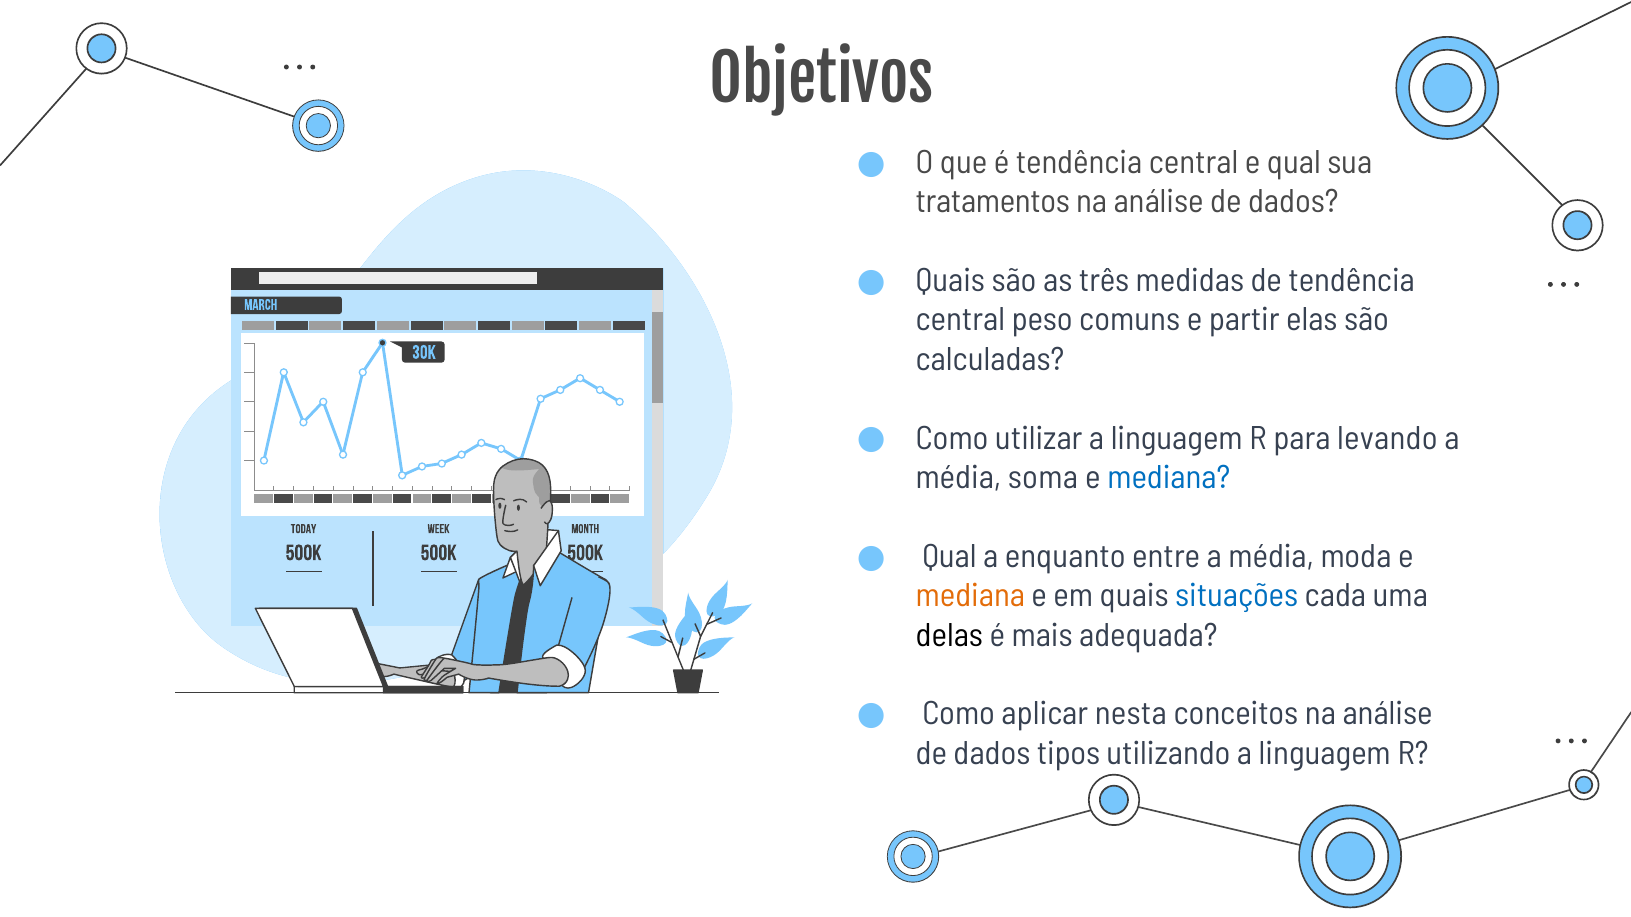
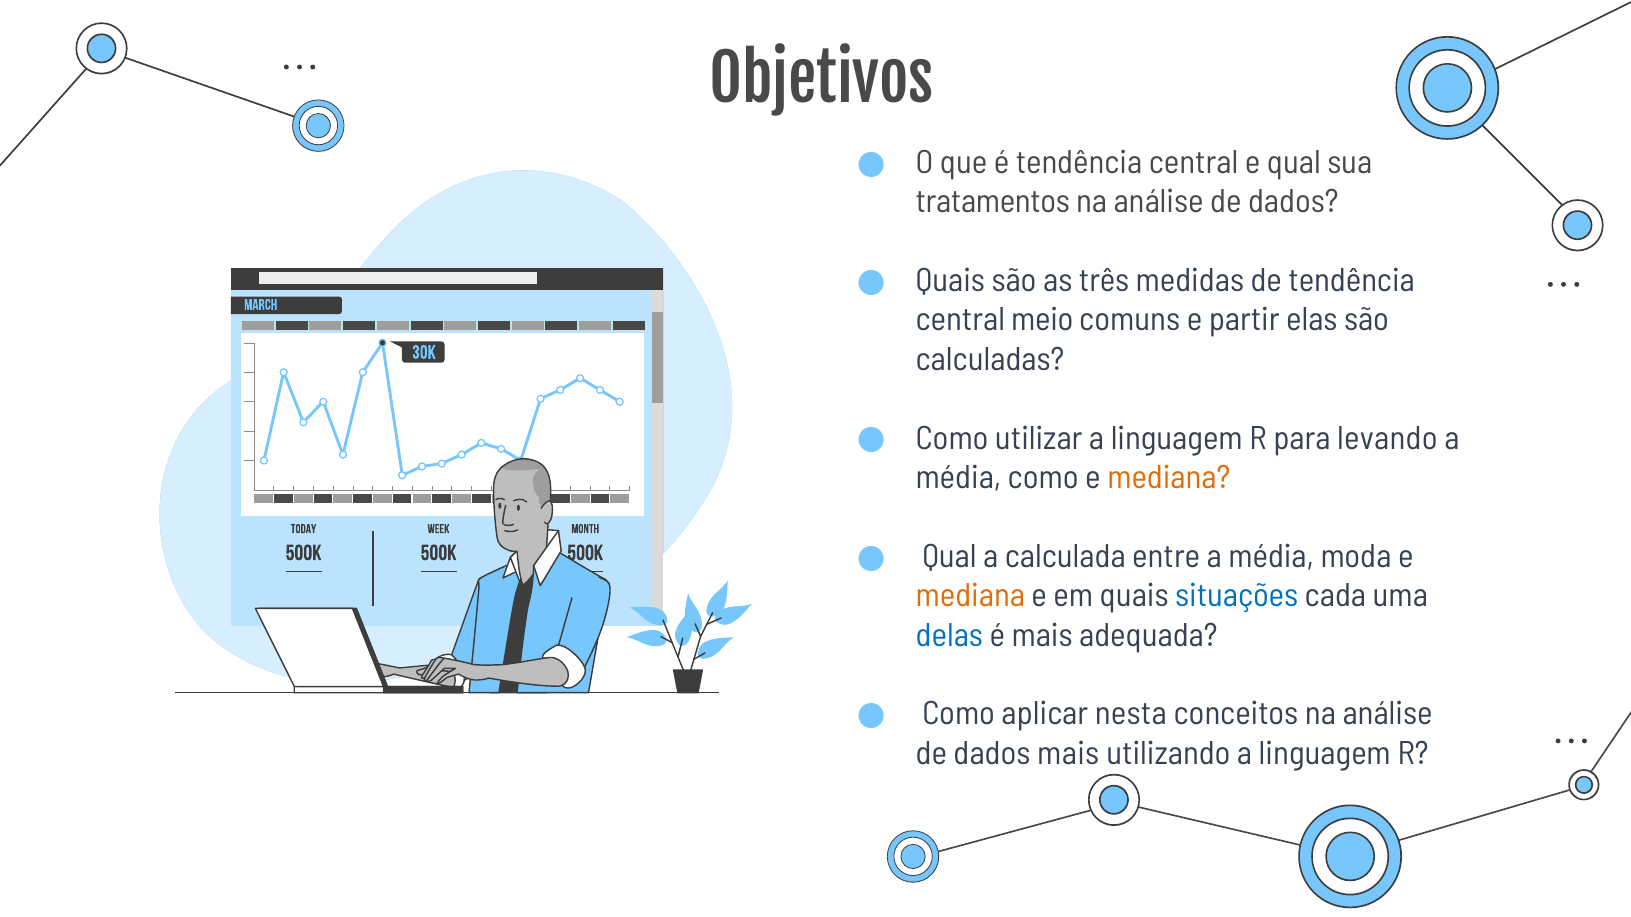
peso: peso -> meio (1042, 320)
média soma: soma -> como (1043, 478)
mediana colour: blue -> orange (1169, 478)
enquanto: enquanto -> calculada (1065, 557)
delas colour: black -> blue (949, 636)
dados tipos: tipos -> mais (1068, 754)
